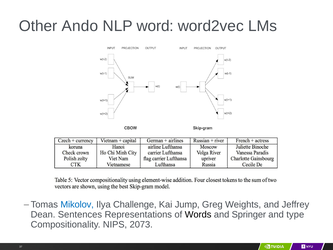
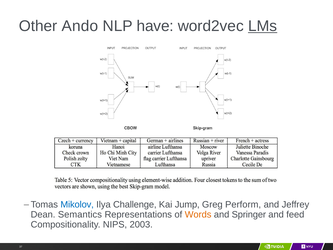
word: word -> have (155, 26)
LMs underline: none -> present (263, 26)
Weights: Weights -> Perform (243, 204)
Sentences: Sentences -> Semantics (80, 214)
Words colour: black -> orange (198, 214)
type: type -> feed (295, 214)
2073: 2073 -> 2003 (141, 224)
